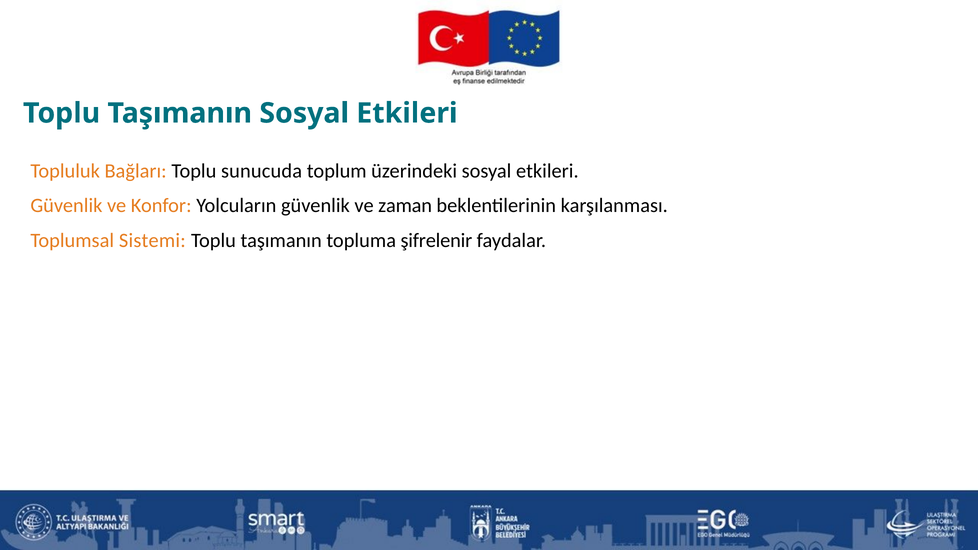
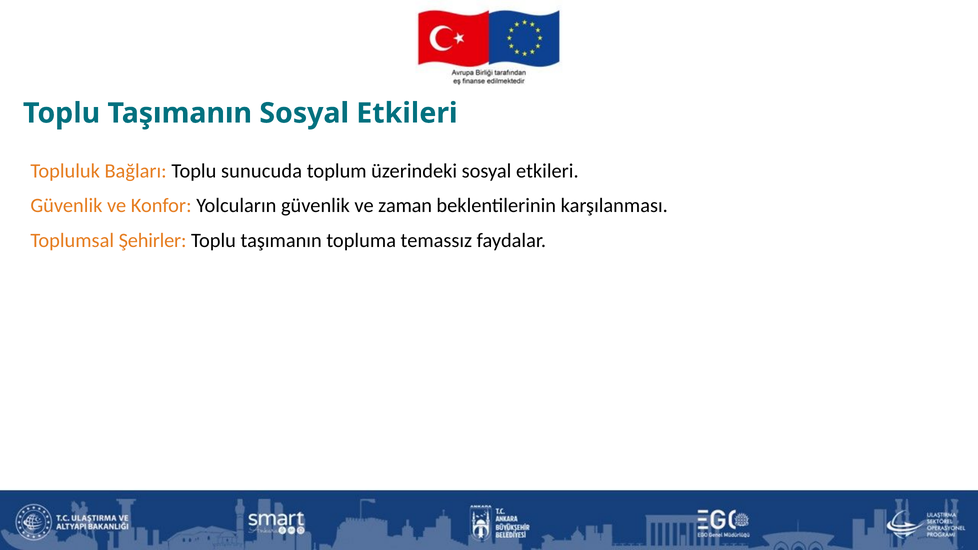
Sistemi: Sistemi -> Şehirler (153, 240)
şifrelenir: şifrelenir -> temassız (436, 240)
